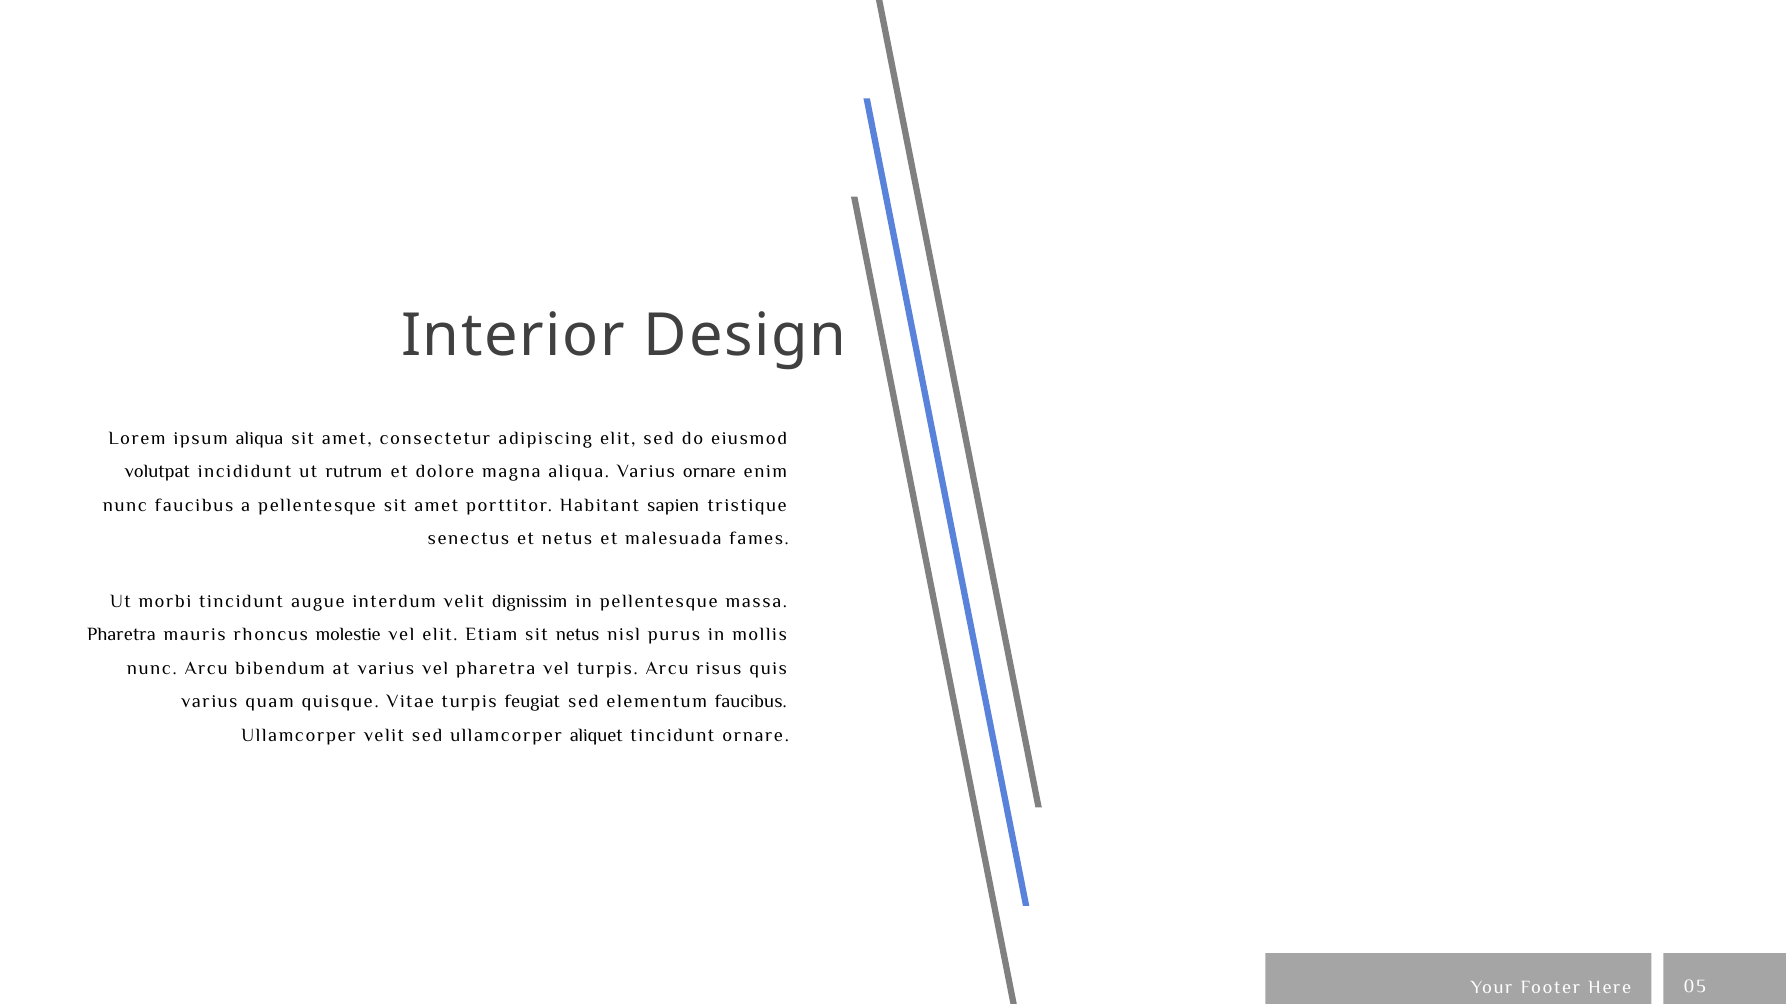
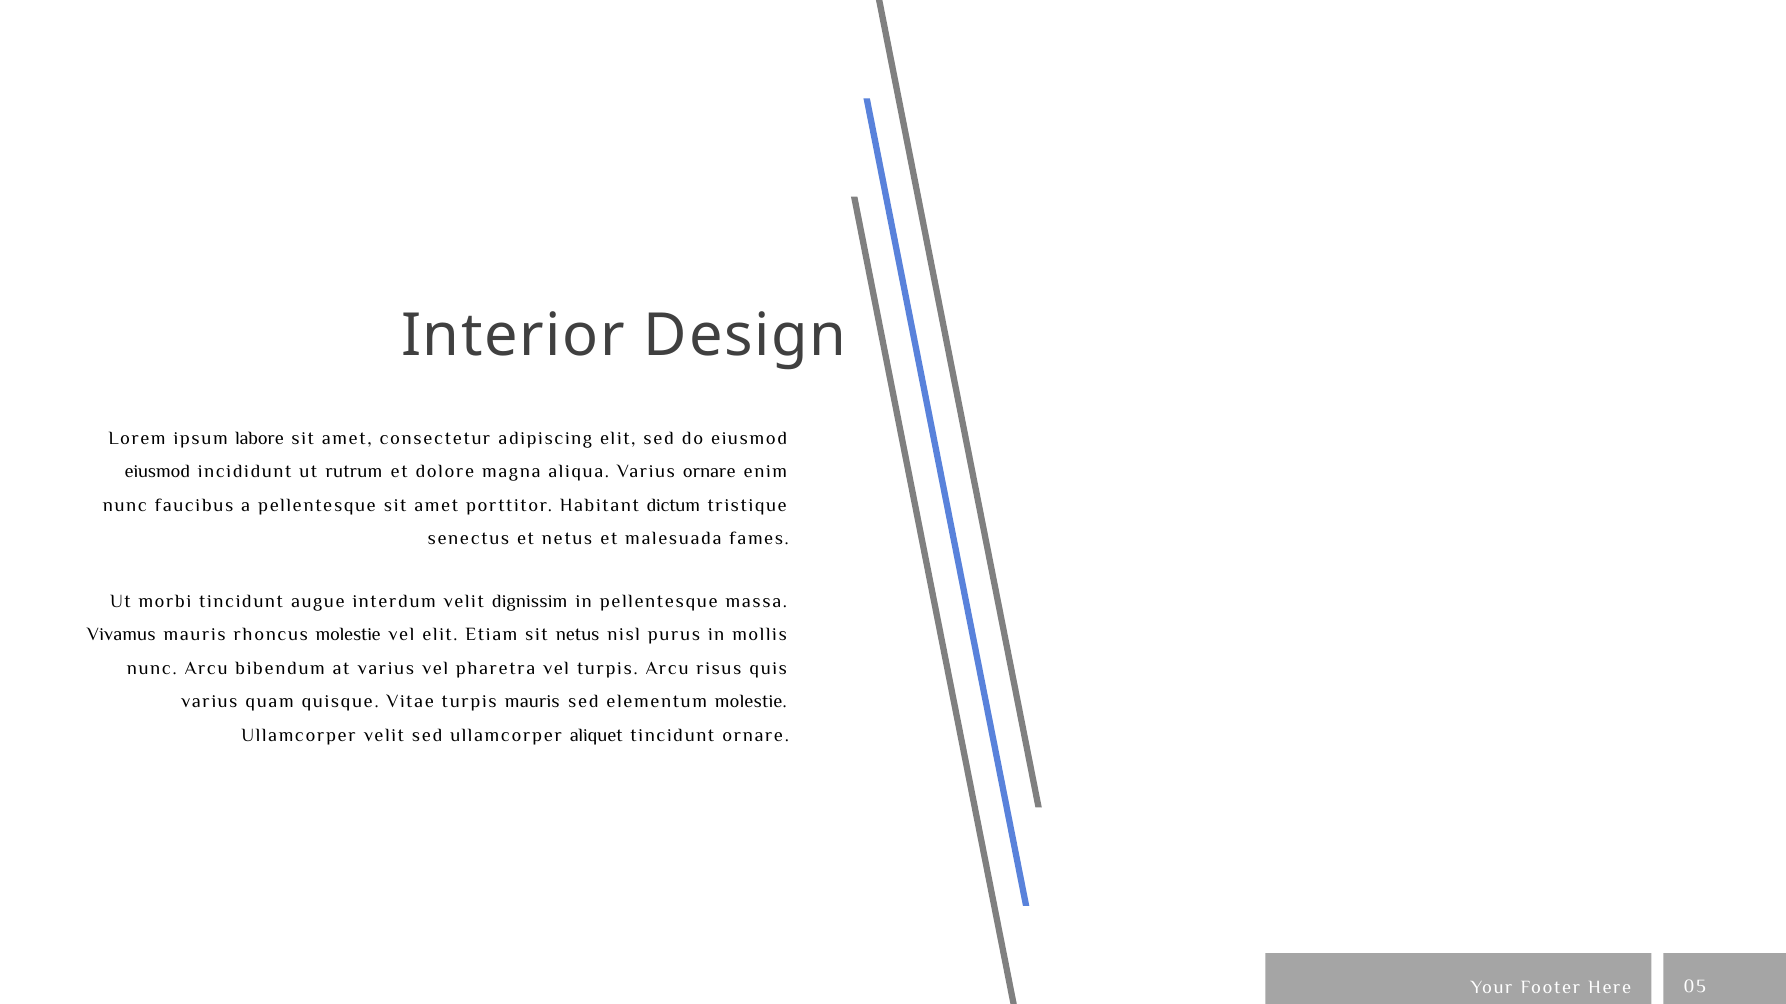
ipsum aliqua: aliqua -> labore (260, 438)
volutpat: volutpat -> eiusmod (157, 472)
sapien: sapien -> dictum (673, 505)
Pharetra: Pharetra -> Vivamus (121, 635)
turpis feugiat: feugiat -> mauris (532, 702)
elementum faucibus: faucibus -> molestie (751, 702)
